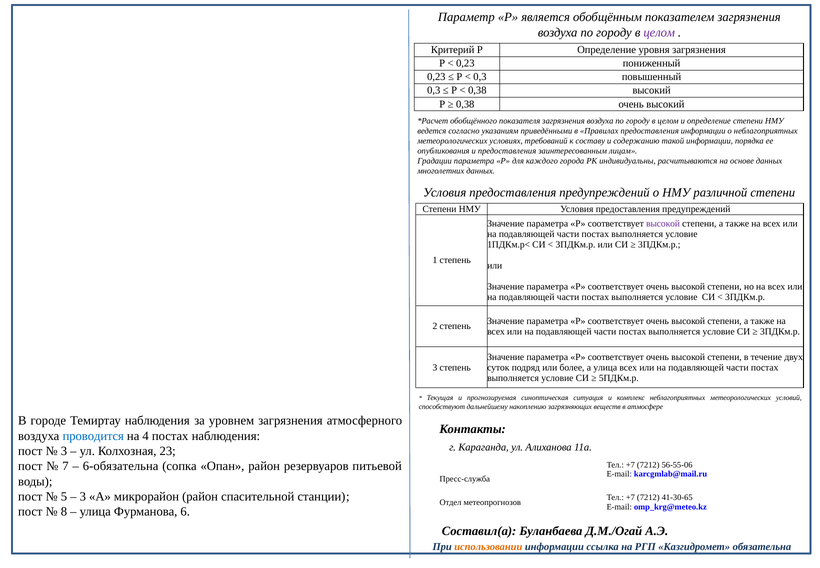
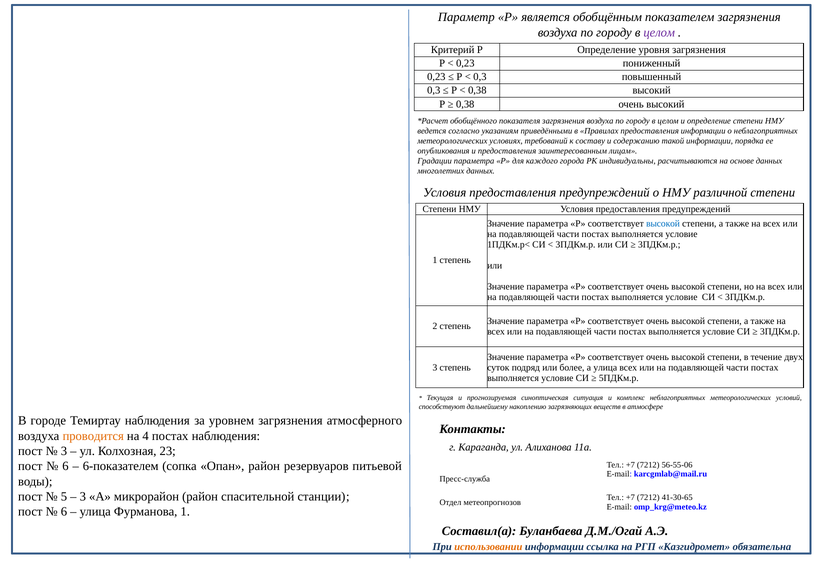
высокой colour: purple -> blue (663, 223)
проводится colour: blue -> orange (93, 436)
7: 7 -> 6 (66, 466)
6-обязательна: 6-обязательна -> 6-показателем (121, 466)
8: 8 -> 6 (64, 511)
Фурманова 6: 6 -> 1 (185, 511)
